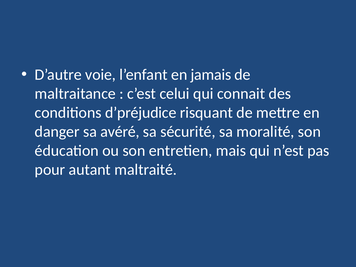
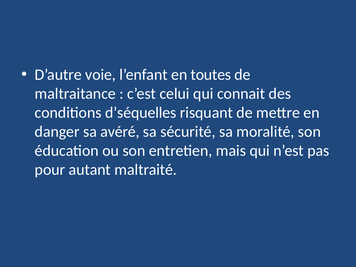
jamais: jamais -> toutes (211, 75)
d’préjudice: d’préjudice -> d’séquelles (141, 113)
